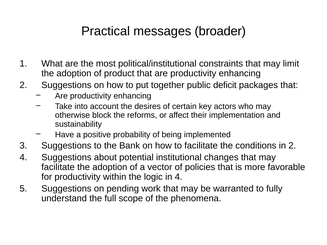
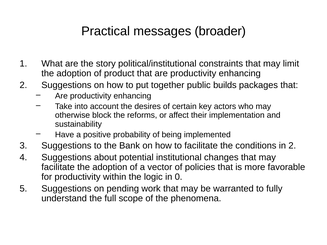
most: most -> story (106, 64)
deficit: deficit -> builds (225, 85)
in 4: 4 -> 0 (179, 177)
